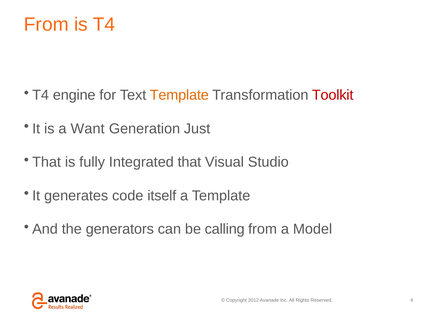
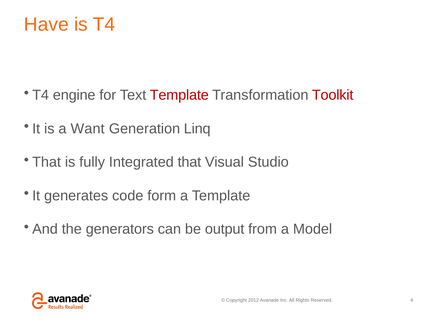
From: From -> Have (46, 25)
Template colour: orange -> red (179, 95)
Just: Just -> Linq (197, 129)
itself: itself -> form (162, 196)
calling: calling -> output (225, 229)
